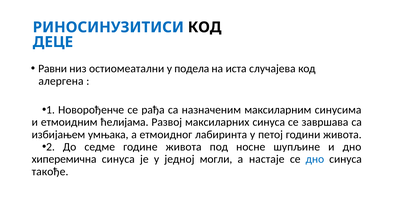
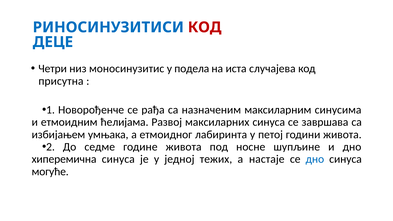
КОД colour: black -> red (205, 27)
Равни: Равни -> Четри (53, 69)
остиомеатални: остиомеатални -> моносинузитис (127, 69)
алергена: алергена -> присутна (61, 81)
могли: могли -> тежих (216, 159)
такође: такође -> могуће (50, 172)
